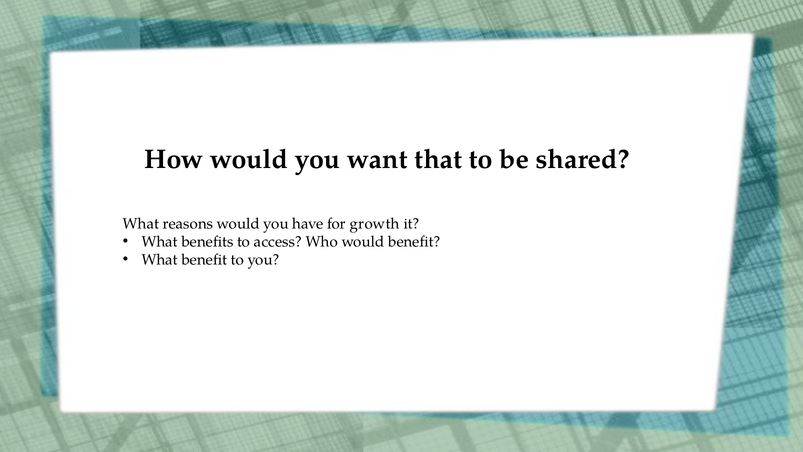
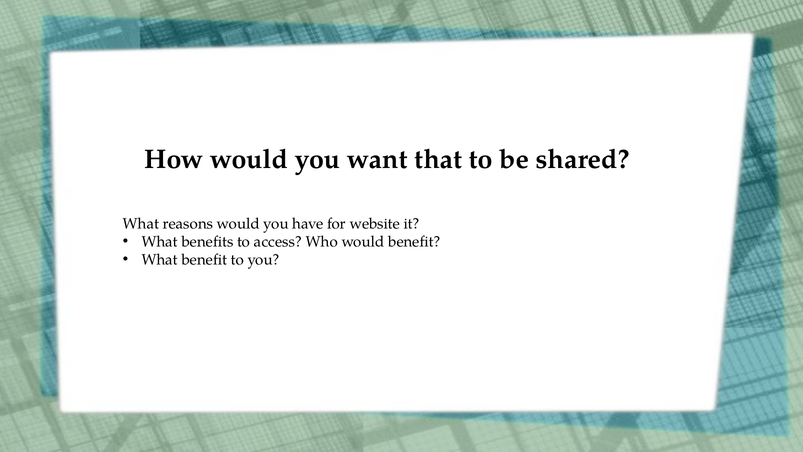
growth: growth -> website (375, 224)
